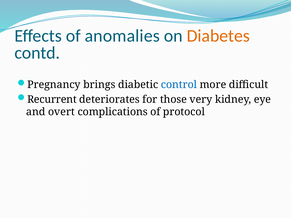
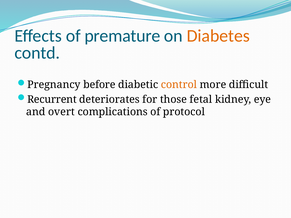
anomalies: anomalies -> premature (122, 36)
brings: brings -> before (99, 85)
control colour: blue -> orange (179, 85)
very: very -> fetal (201, 99)
